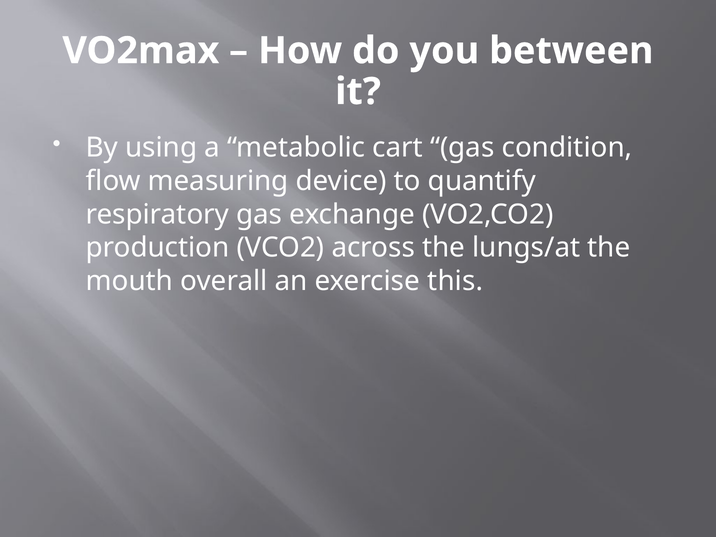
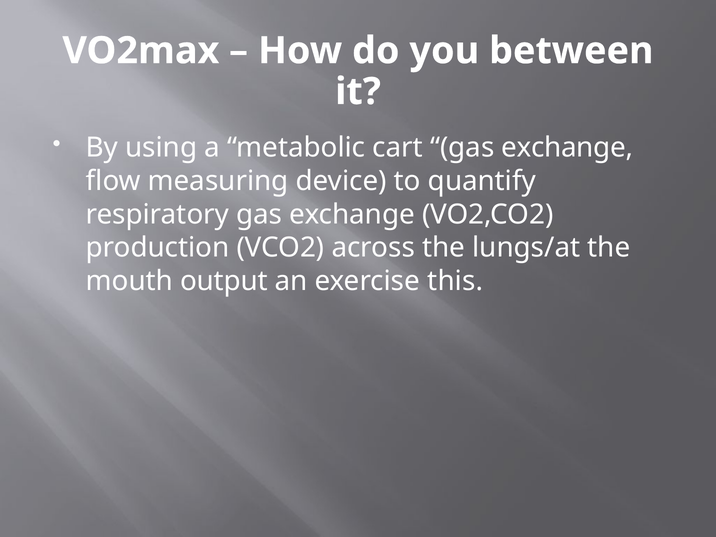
cart gas condition: condition -> exchange (567, 147)
overall: overall -> output (224, 281)
